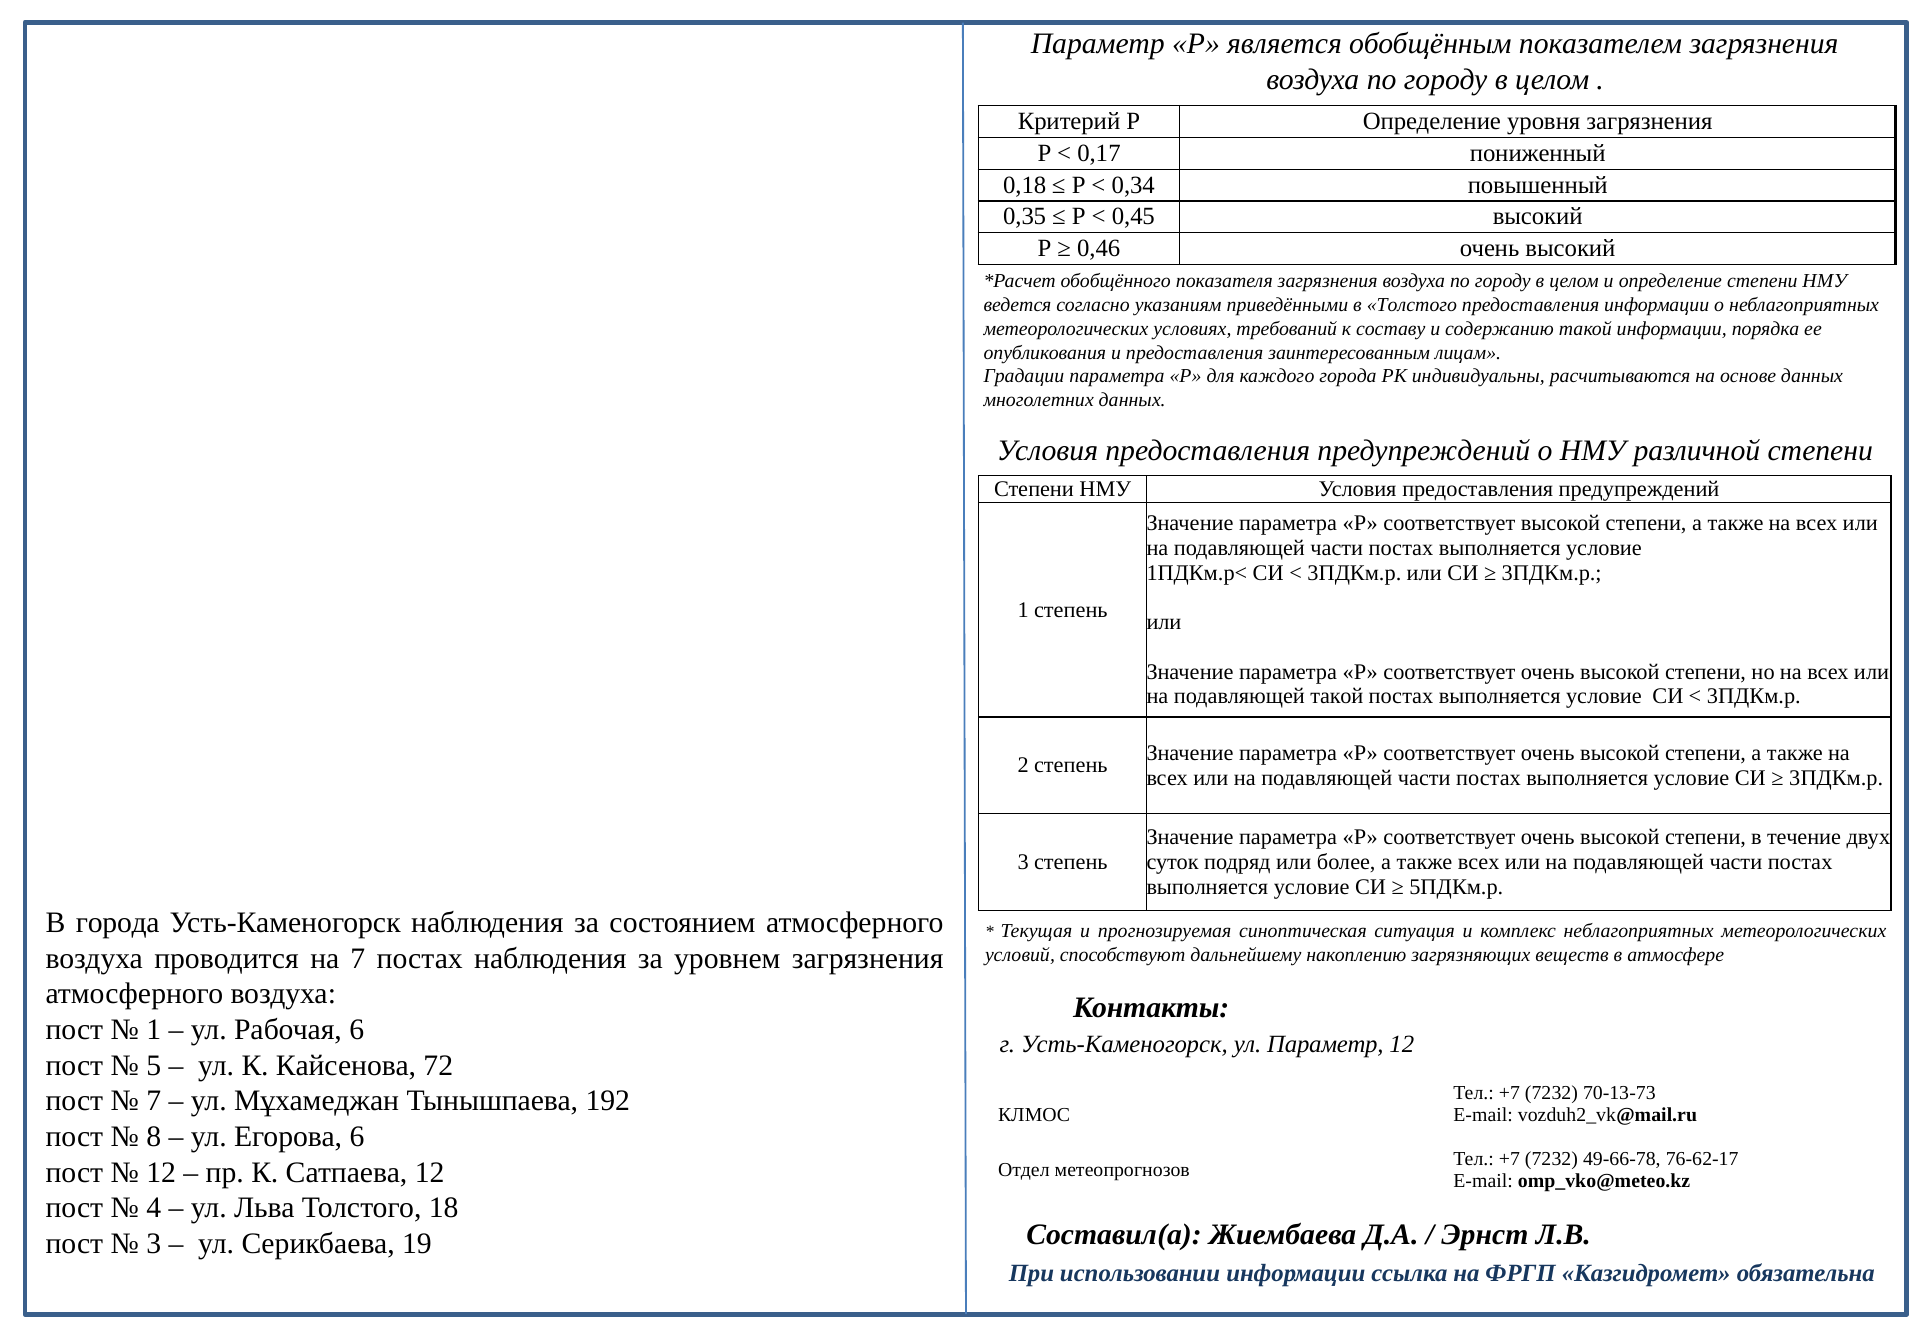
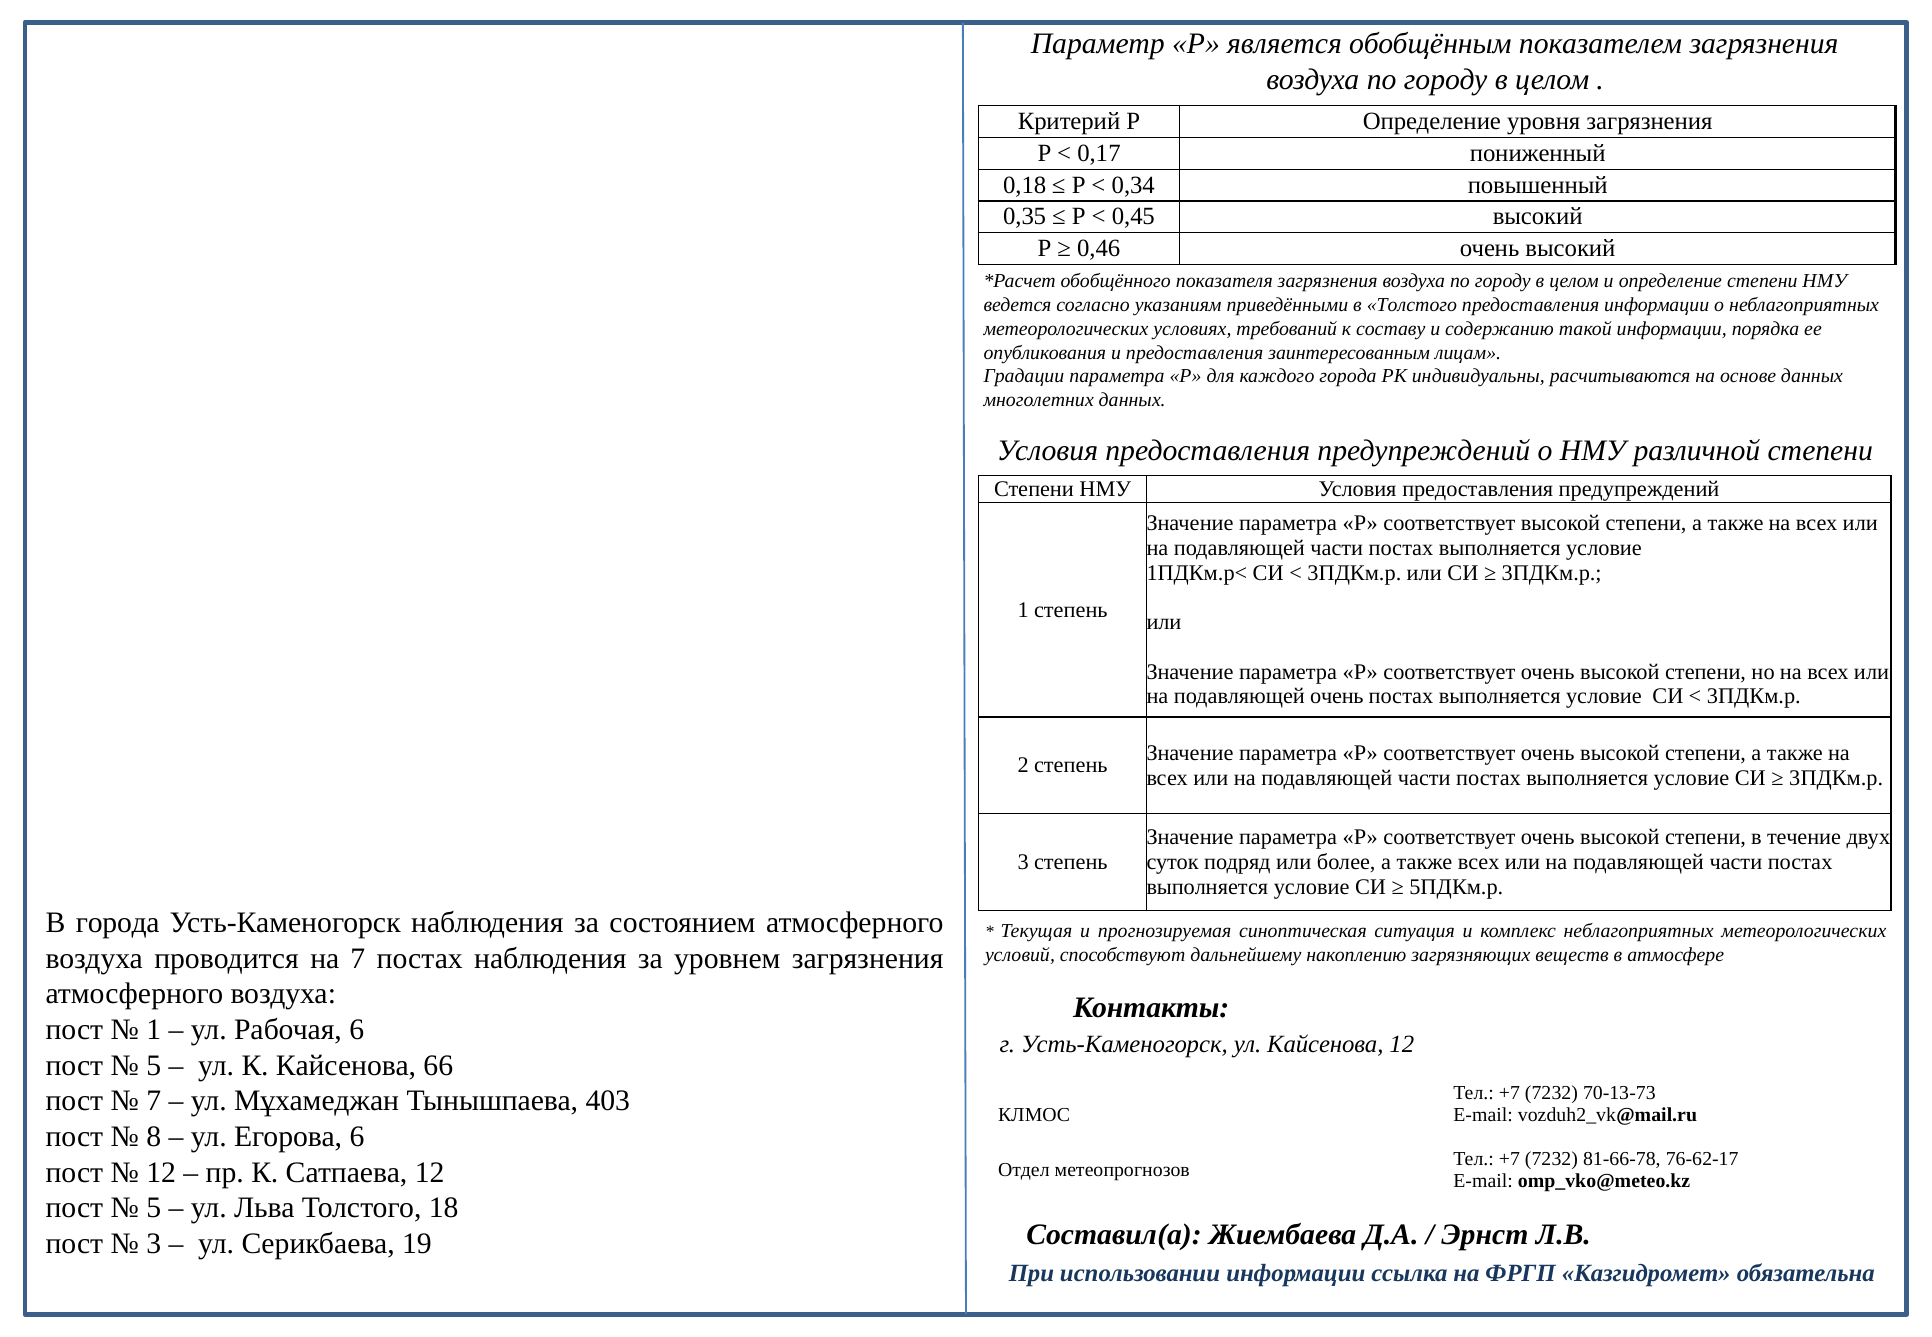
подавляющей такой: такой -> очень (1337, 697)
ул Параметр: Параметр -> Кайсенова (1325, 1044)
72: 72 -> 66 (438, 1066)
192: 192 -> 403 (608, 1102)
49-66-78: 49-66-78 -> 81-66-78 (1622, 1159)
4: 4 -> 5 (154, 1209)
